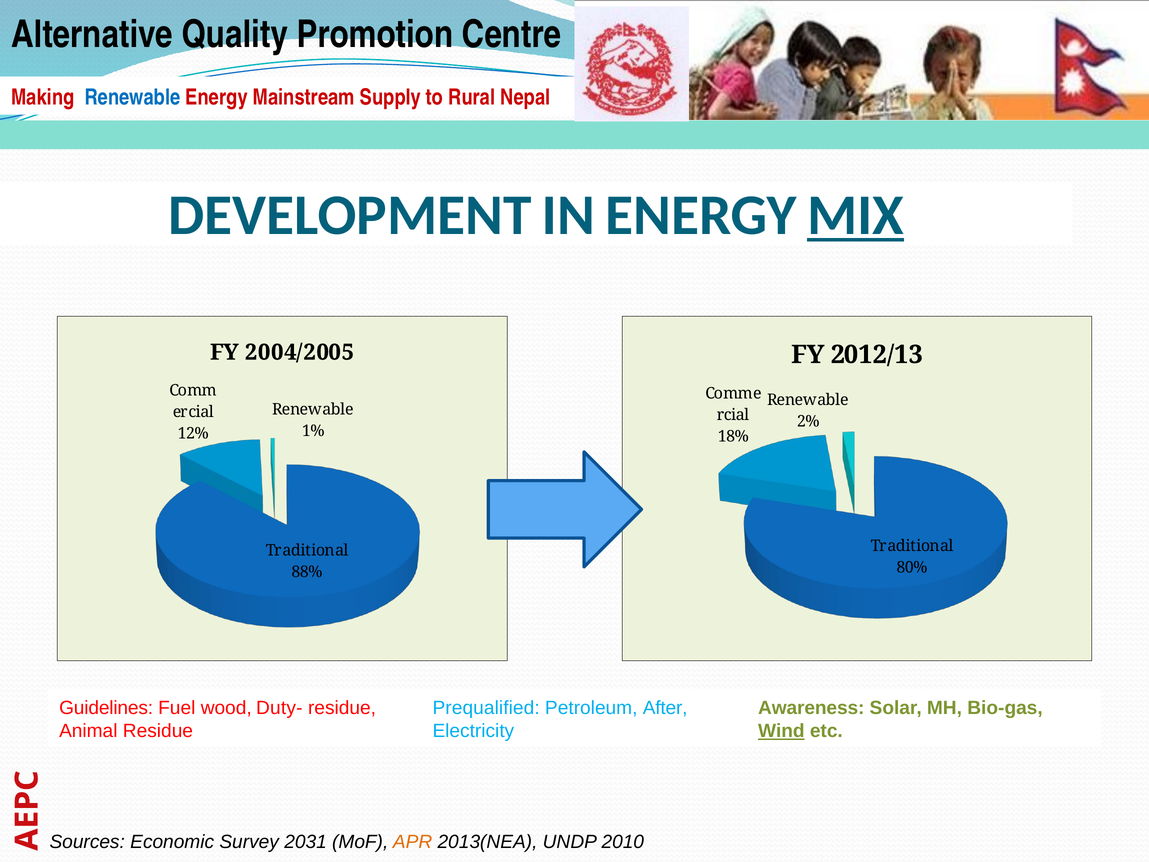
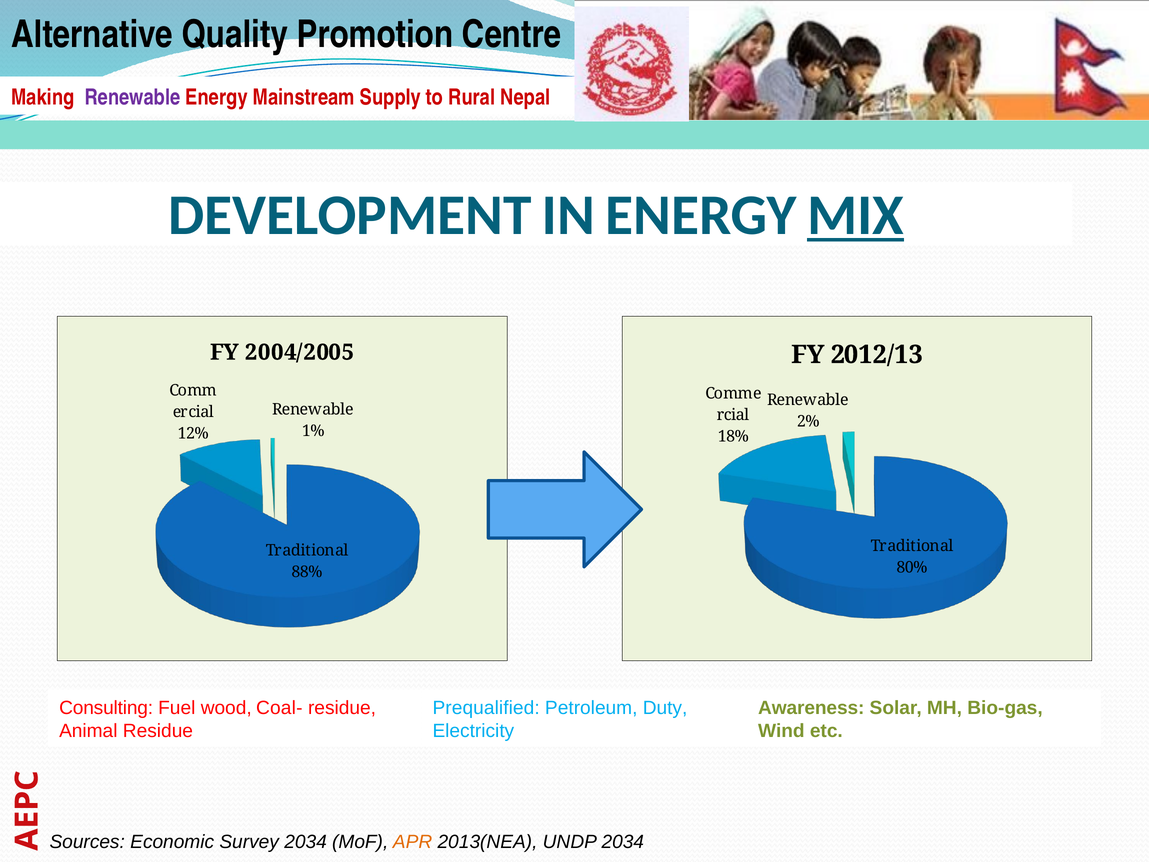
Renewable colour: blue -> purple (132, 97)
Guidelines: Guidelines -> Consulting (106, 708)
Duty-: Duty- -> Coal- (279, 708)
After: After -> Duty (665, 708)
Wind underline: present -> none (781, 731)
Survey 2031: 2031 -> 2034 (306, 842)
UNDP 2010: 2010 -> 2034 (623, 842)
